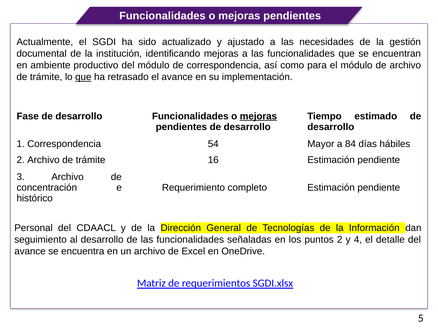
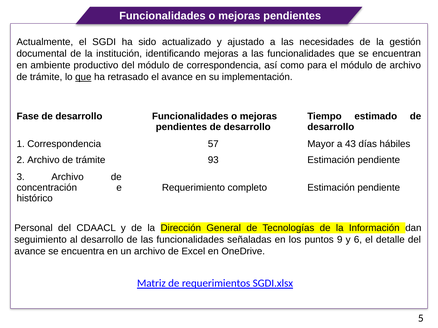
mejoras underline: present -> none (258, 116)
54: 54 -> 57 (213, 144)
84: 84 -> 43 (350, 144)
16: 16 -> 93 (213, 160)
puntos 2: 2 -> 9 (340, 240)
4: 4 -> 6 (358, 240)
